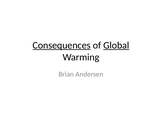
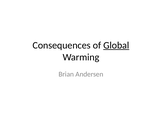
Consequences underline: present -> none (62, 46)
